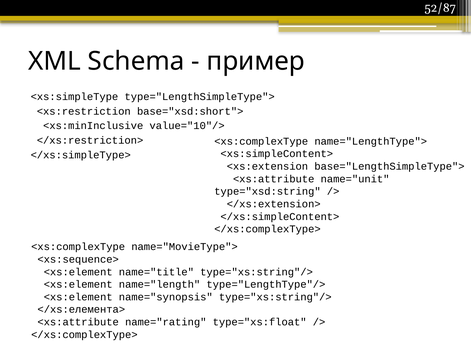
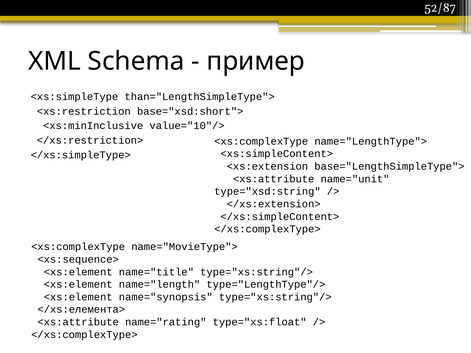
type="LengthSimpleType">: type="LengthSimpleType"> -> than="LengthSimpleType"> (200, 97)
